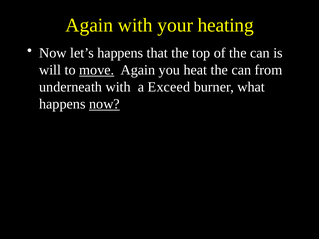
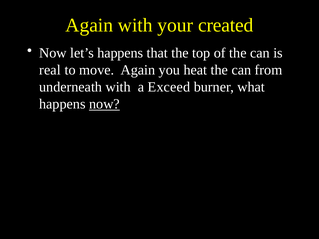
heating: heating -> created (226, 25)
will: will -> real (50, 70)
move underline: present -> none (97, 70)
